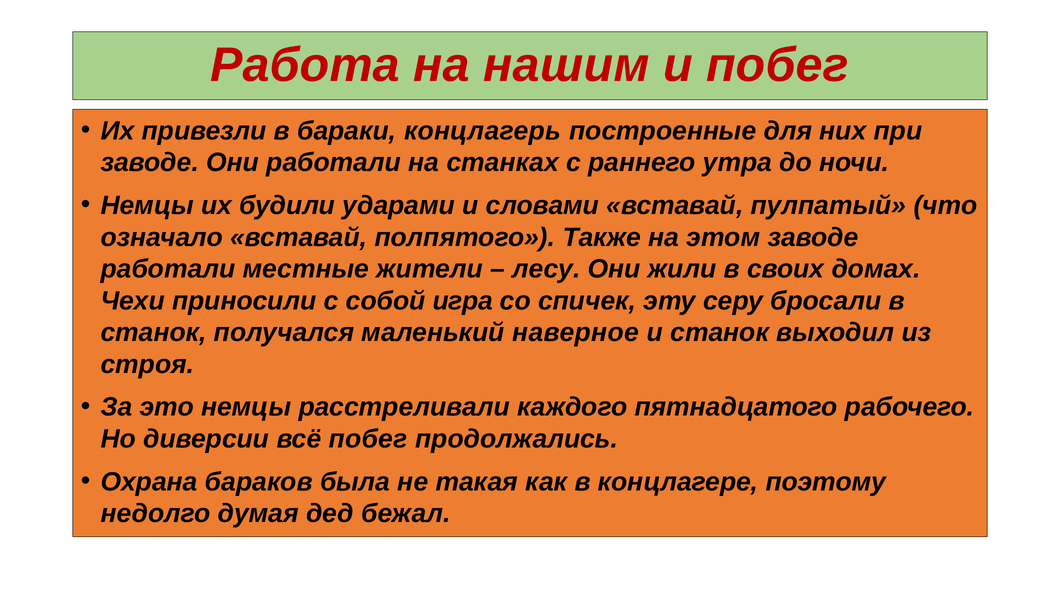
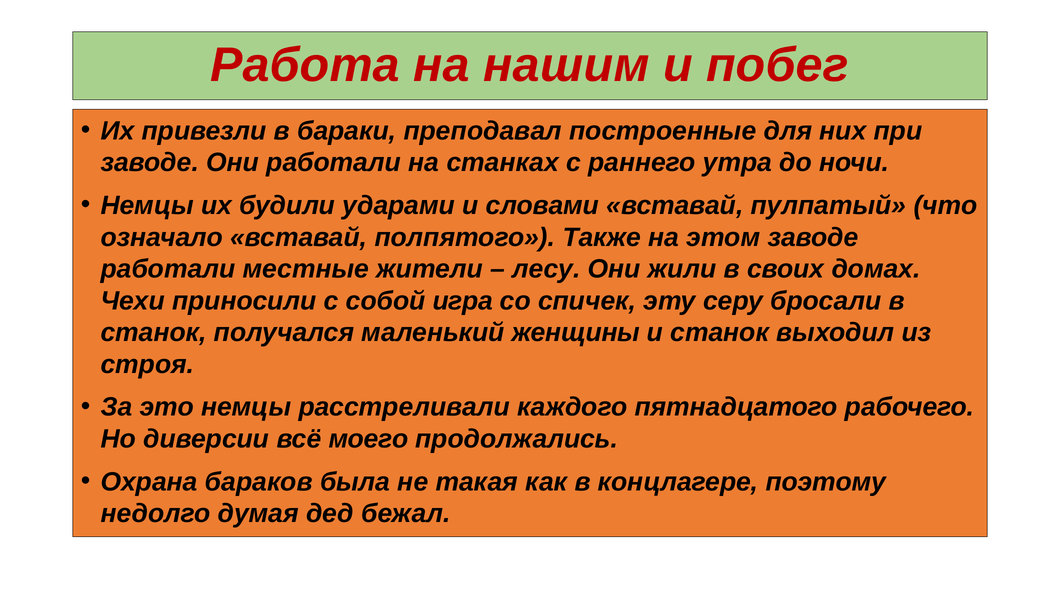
концлагерь: концлагерь -> преподавал (483, 131)
наверное: наверное -> женщины (576, 333)
всё побег: побег -> моего (368, 439)
